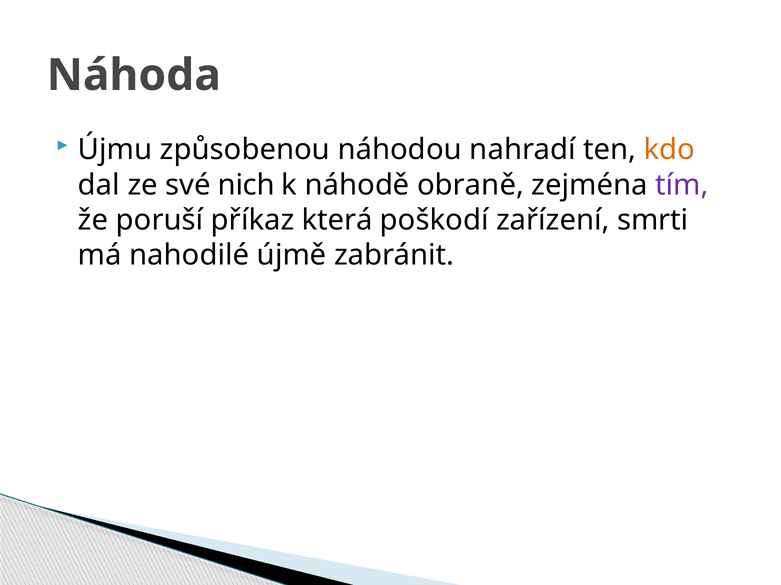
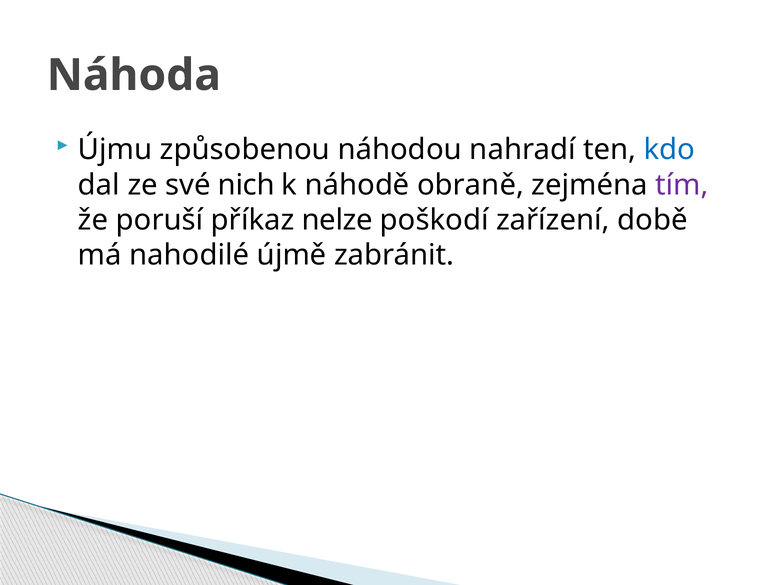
kdo colour: orange -> blue (670, 150)
která: která -> nelze (337, 220)
smrti: smrti -> době (653, 220)
